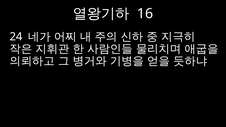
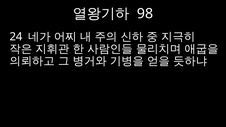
16: 16 -> 98 (145, 14)
